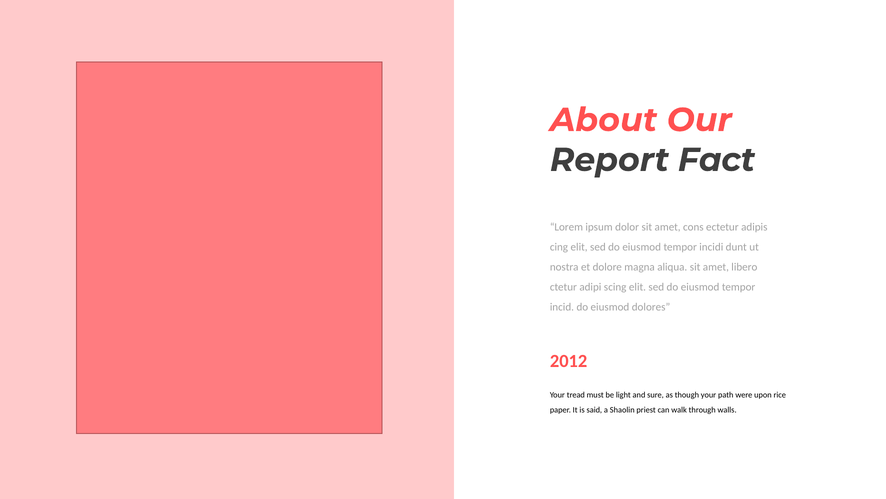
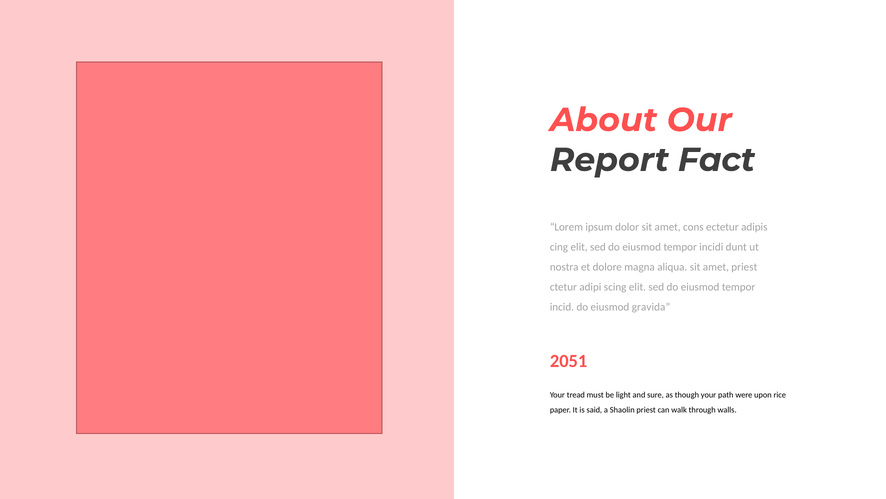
amet libero: libero -> priest (744, 267)
dolores: dolores -> gravida (651, 307)
2012: 2012 -> 2051 (569, 361)
